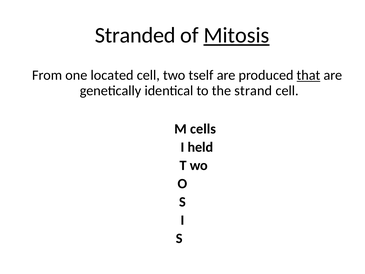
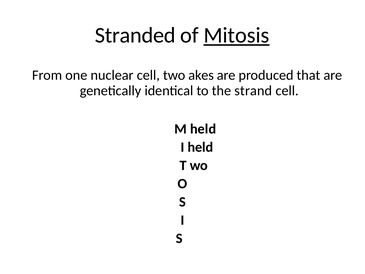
located: located -> nuclear (112, 75)
tself: tself -> akes (201, 75)
that underline: present -> none (309, 75)
M cells: cells -> held (203, 129)
